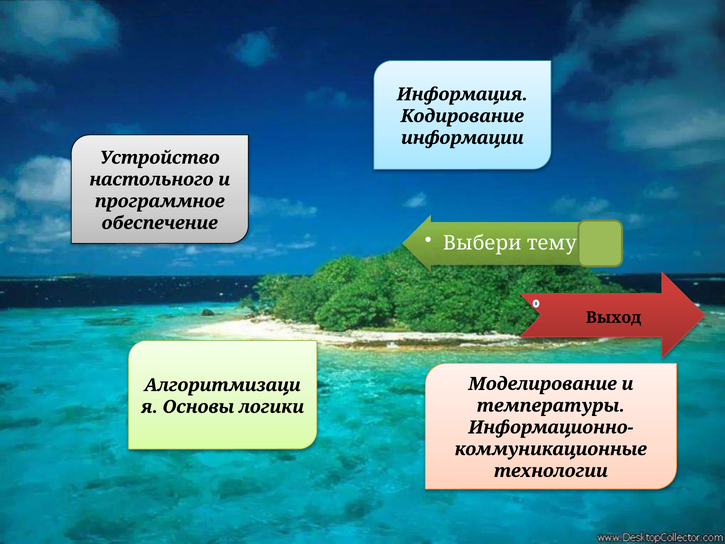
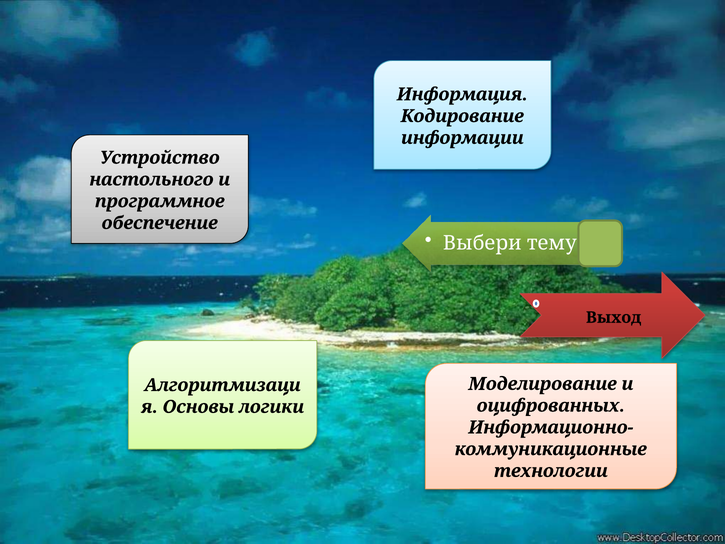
температуры: температуры -> оцифрованных (551, 405)
